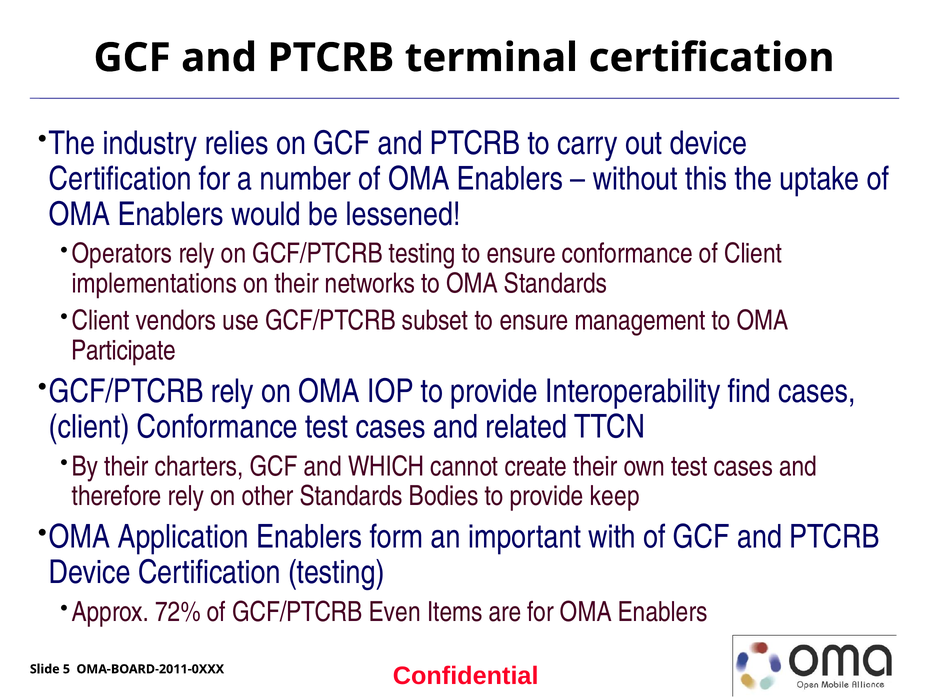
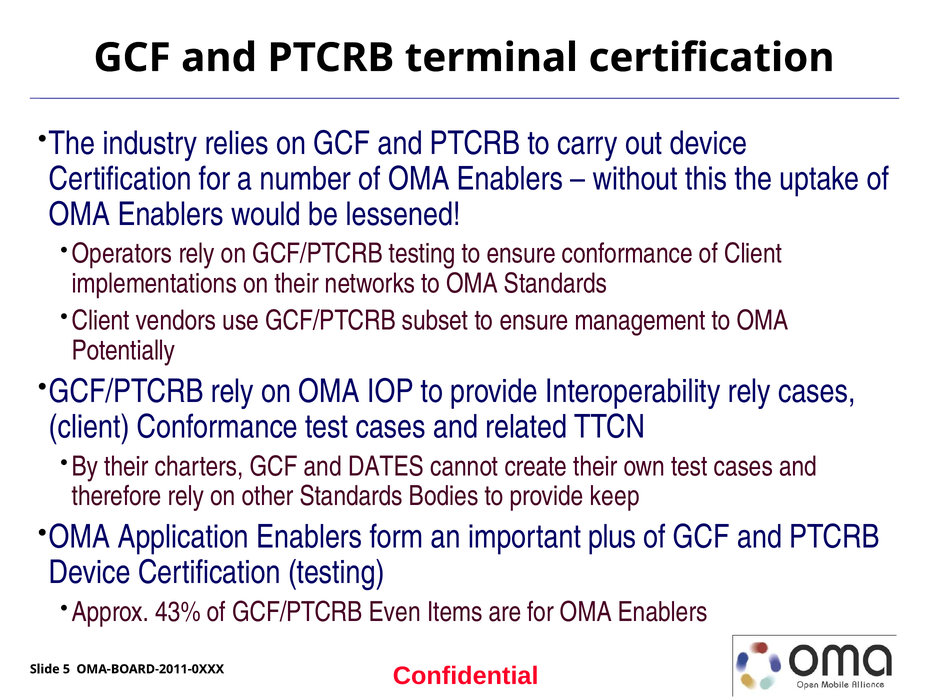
Participate: Participate -> Potentially (123, 351)
Interoperability find: find -> rely (749, 391)
WHICH: WHICH -> DATES (386, 466)
with: with -> plus (612, 537)
72%: 72% -> 43% (178, 612)
